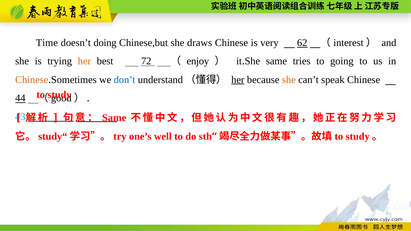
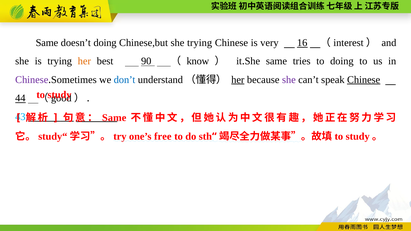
Time: Time -> Same (47, 43)
she draws: draws -> trying (200, 43)
62: 62 -> 16 (302, 43)
72: 72 -> 90 (146, 61)
enjoy: enjoy -> know (198, 61)
to going: going -> doing (342, 61)
Chinese colour: orange -> purple (32, 80)
she colour: orange -> purple (289, 80)
Chinese underline: none -> present (364, 80)
well: well -> free (163, 137)
